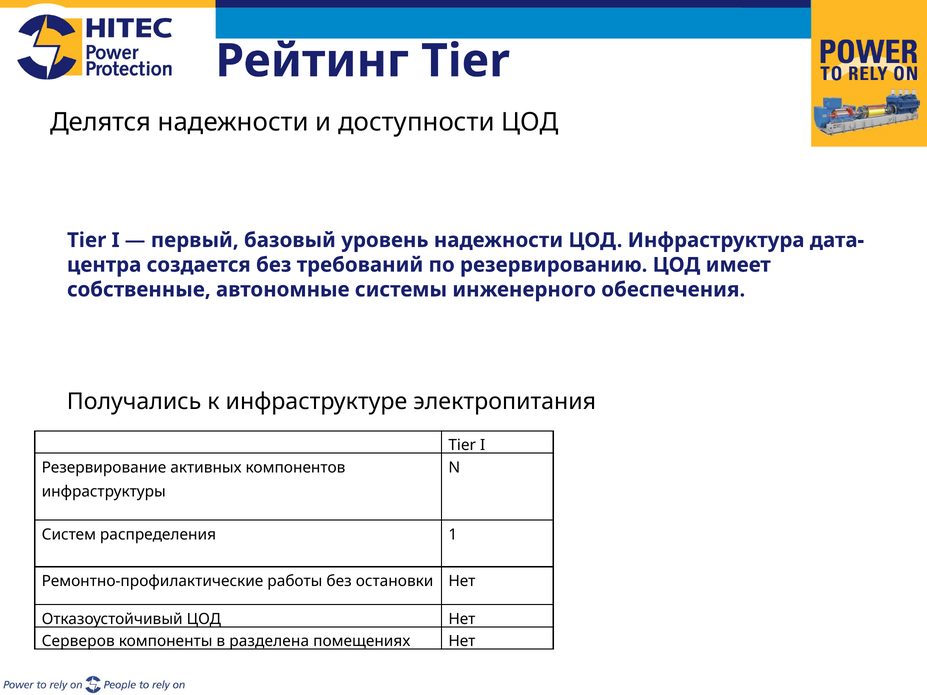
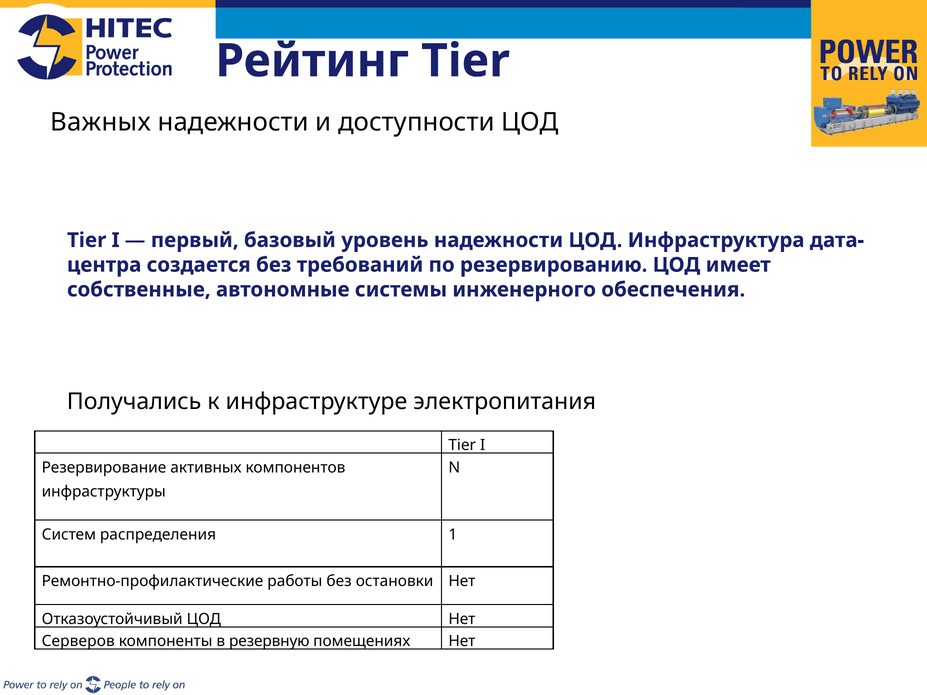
Делятся: Делятся -> Важных (101, 122)
разделена: разделена -> резервную (269, 642)
